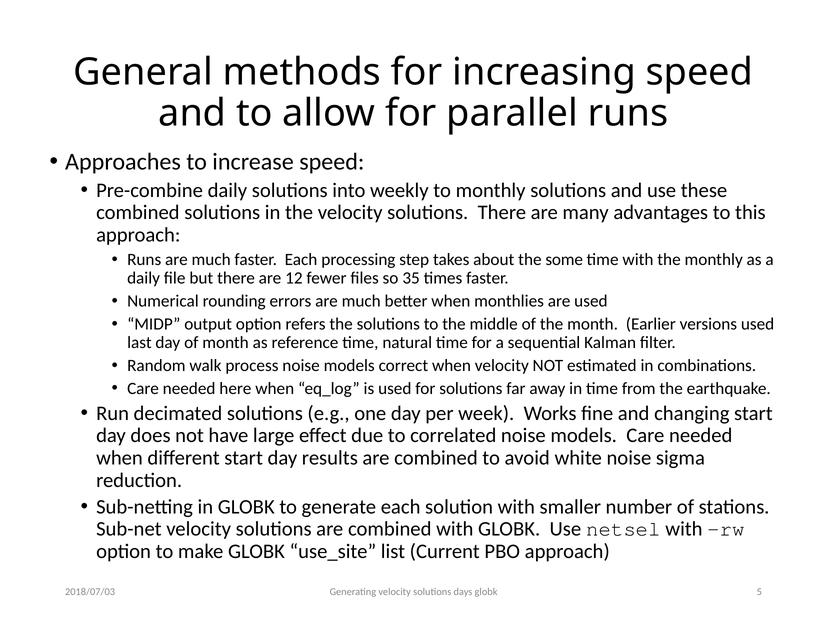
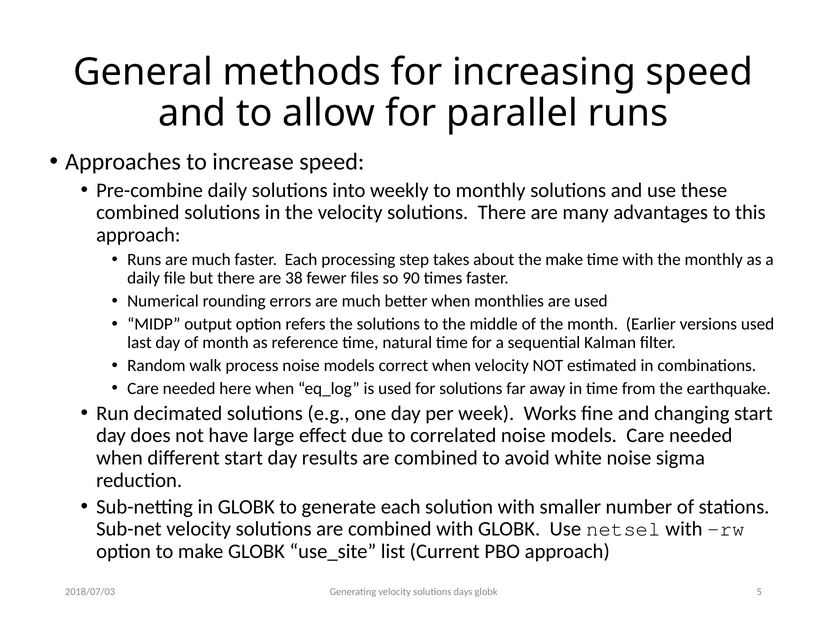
the some: some -> make (564, 260)
12: 12 -> 38 (294, 278)
35: 35 -> 90 (411, 278)
